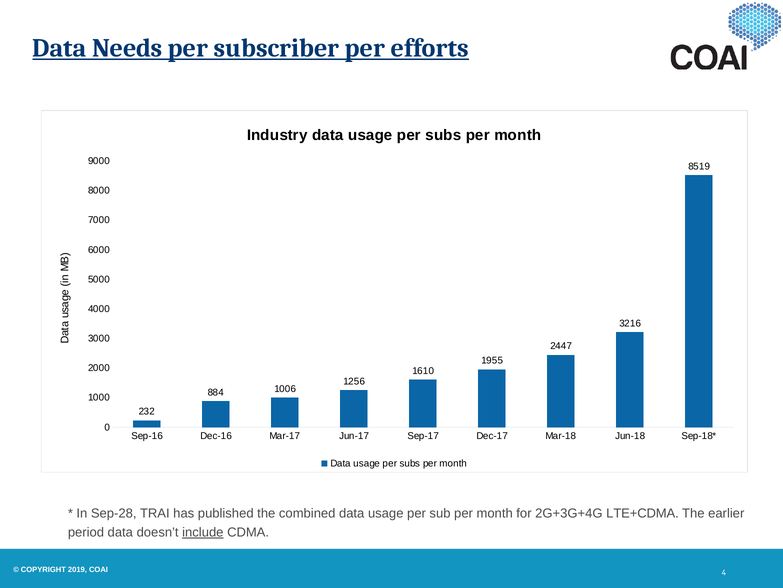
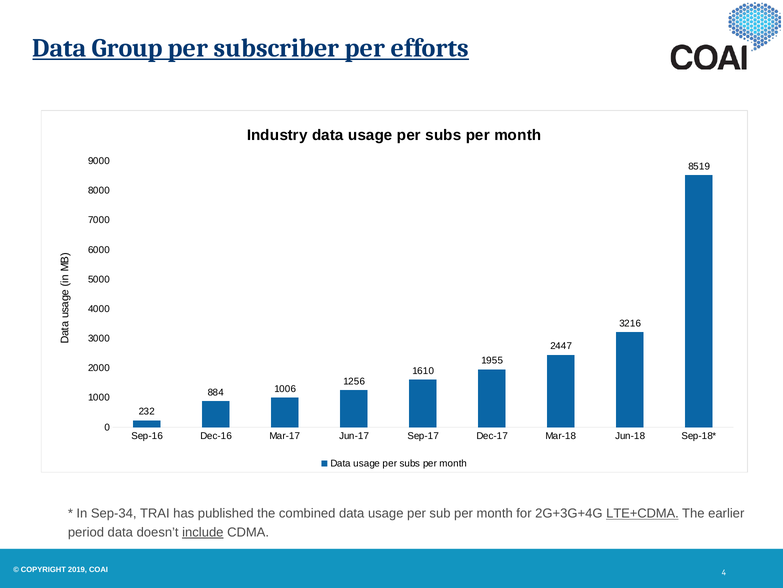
Needs: Needs -> Group (127, 48)
Sep-28: Sep-28 -> Sep-34 (114, 513)
LTE+CDMA underline: none -> present (643, 513)
